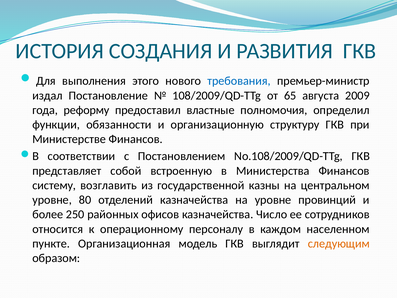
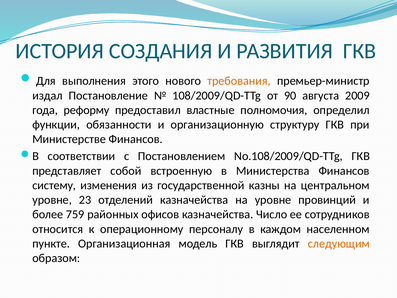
требования colour: blue -> orange (239, 81)
65: 65 -> 90 (290, 95)
возглавить: возглавить -> изменения (109, 185)
80: 80 -> 23 (85, 200)
250: 250 -> 759 (75, 214)
